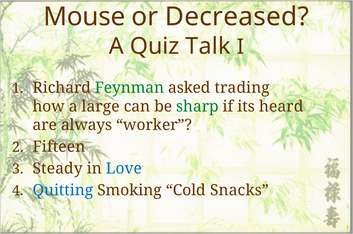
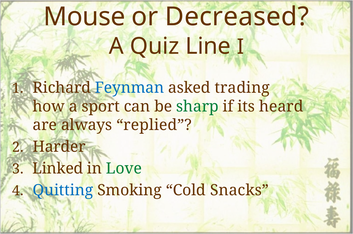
Talk: Talk -> Line (208, 46)
Feynman colour: green -> blue (130, 88)
large: large -> sport (101, 107)
worker: worker -> replied (154, 125)
Fifteen: Fifteen -> Harder (59, 147)
Steady: Steady -> Linked (58, 169)
Love colour: blue -> green (124, 169)
